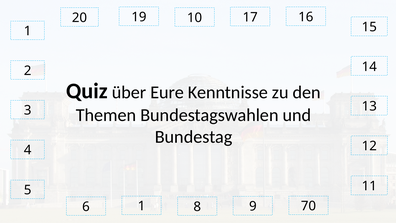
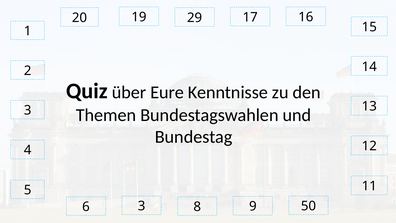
10: 10 -> 29 (195, 18)
6 1: 1 -> 3 (142, 206)
70: 70 -> 50 (308, 206)
